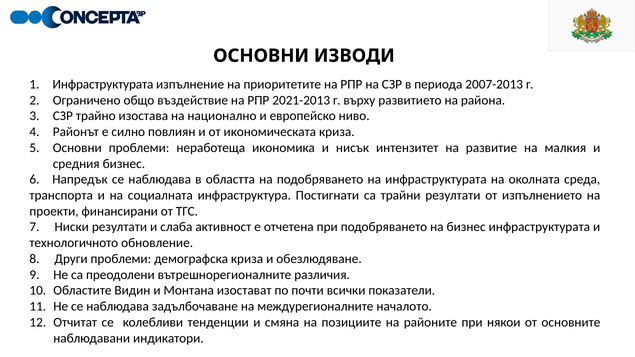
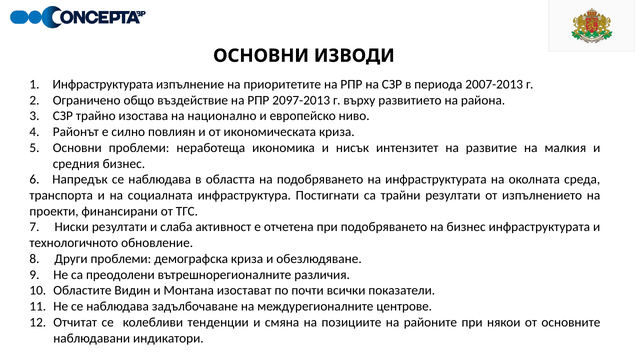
2021-2013: 2021-2013 -> 2097-2013 (301, 100)
началото: началото -> центрове (404, 307)
